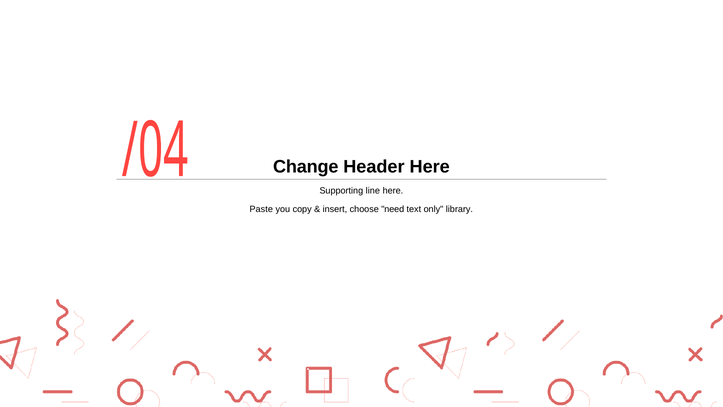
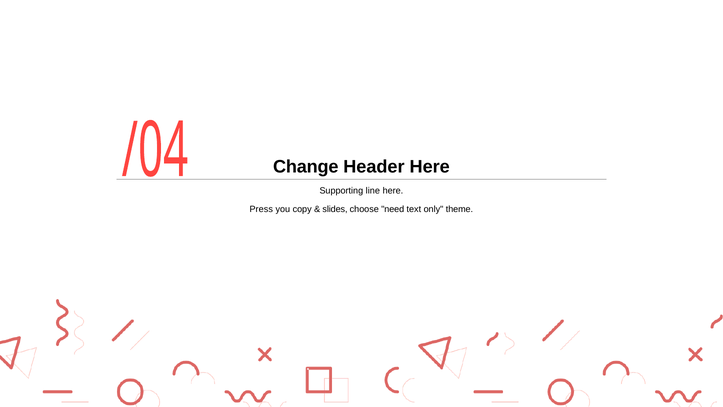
Paste: Paste -> Press (261, 209)
insert: insert -> slides (335, 209)
library: library -> theme (459, 209)
